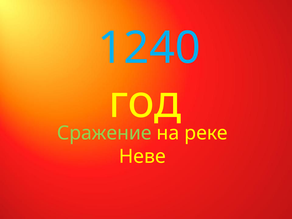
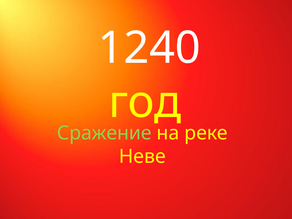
1240 colour: light blue -> white (149, 48)
